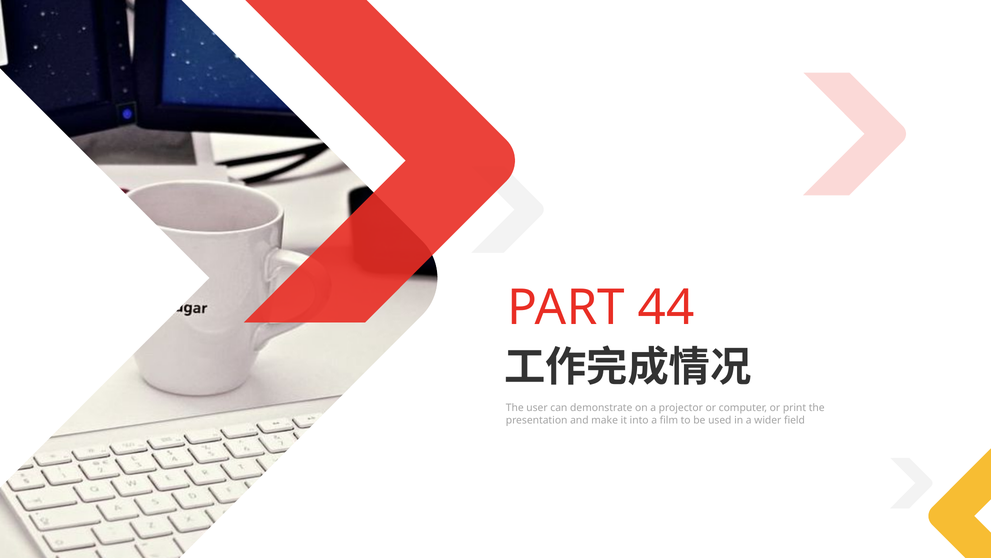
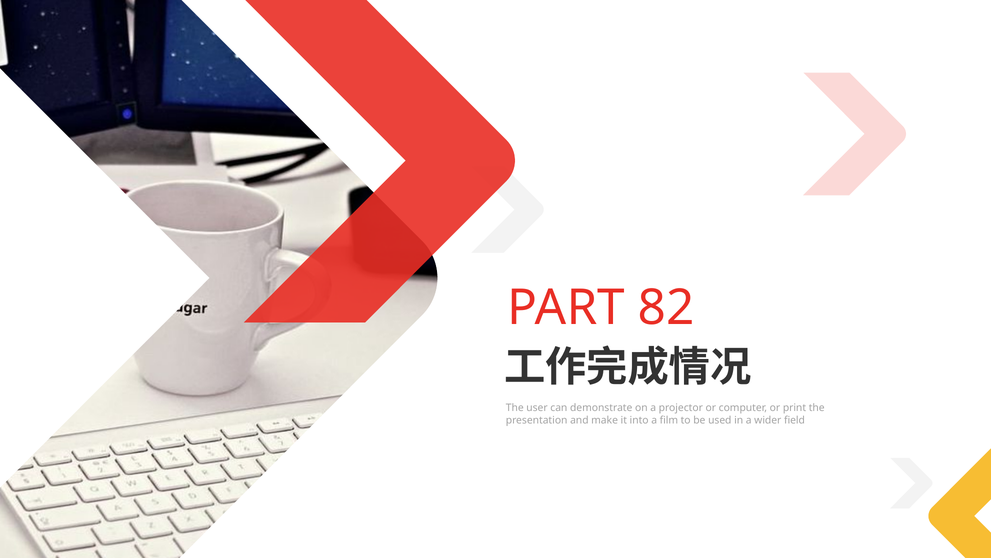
44: 44 -> 82 (666, 307)
